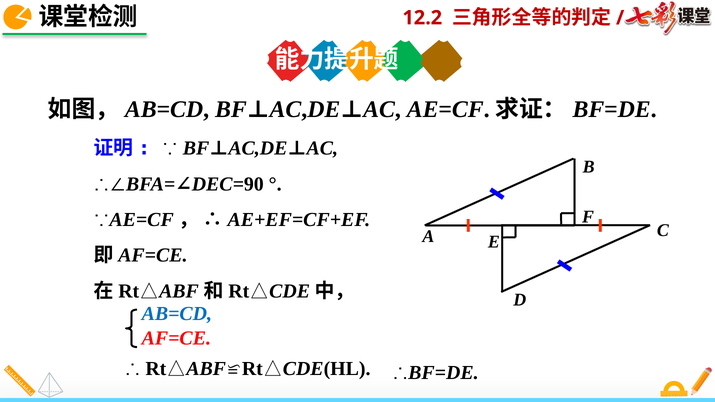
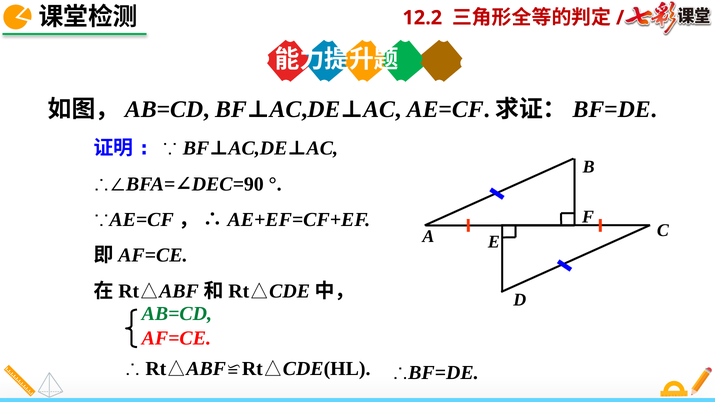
AB=CD colour: blue -> green (177, 314)
